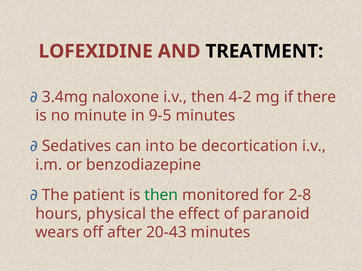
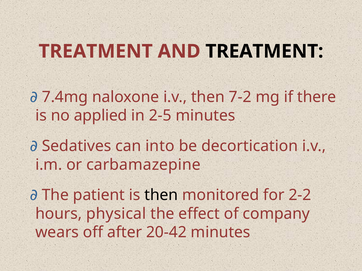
LOFEXIDINE: LOFEXIDINE -> TREATMENT (96, 51)
3.4mg: 3.4mg -> 7.4mg (65, 97)
4-2: 4-2 -> 7-2 (240, 97)
minute: minute -> applied (101, 116)
9-5: 9-5 -> 2-5 (160, 116)
benzodiazepine: benzodiazepine -> carbamazepine (144, 165)
then colour: green -> black (161, 195)
2-8: 2-8 -> 2-2 (300, 195)
paranoid: paranoid -> company (276, 214)
20-43: 20-43 -> 20-42 (166, 233)
